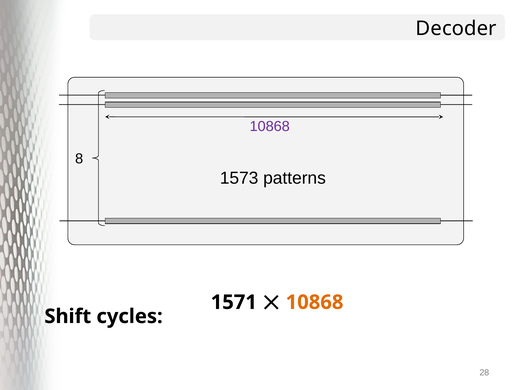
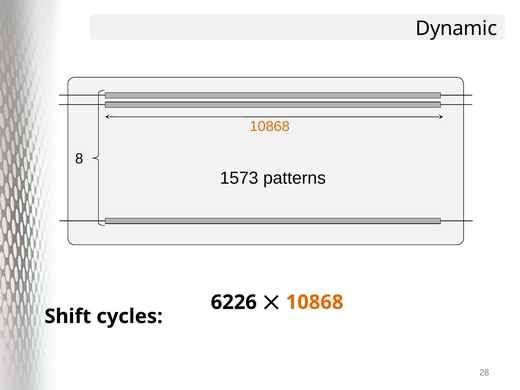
Decoder: Decoder -> Dynamic (456, 29)
10868 colour: purple -> orange (270, 126)
1571: 1571 -> 6226 (234, 302)
